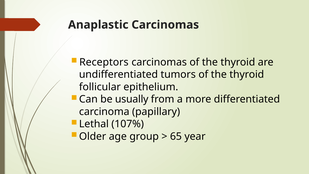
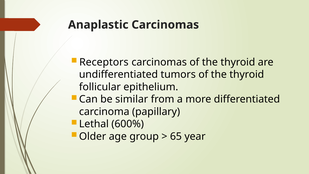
usually: usually -> similar (132, 99)
107%: 107% -> 600% (128, 124)
